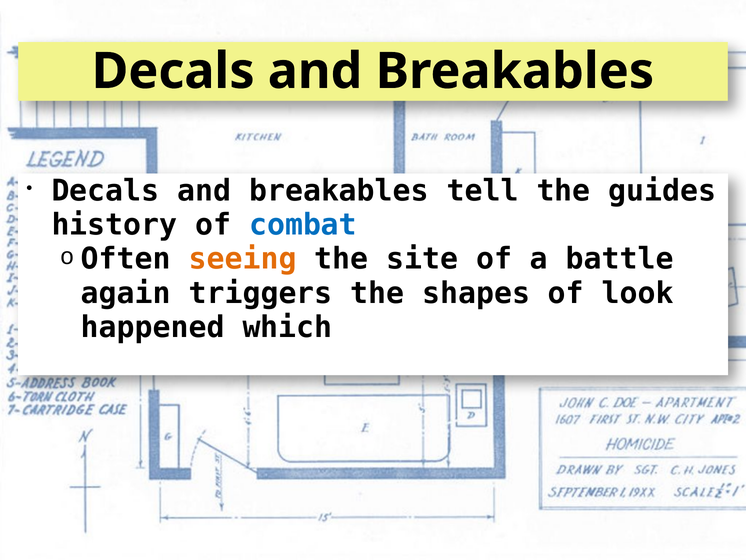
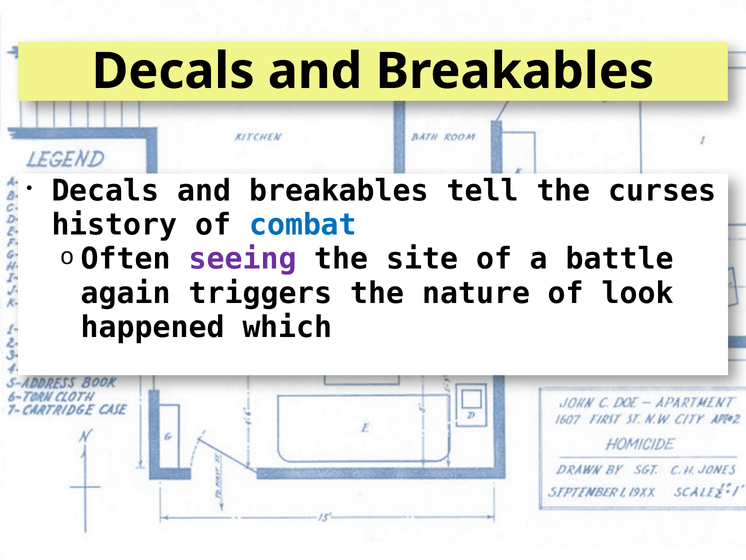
guides: guides -> curses (662, 191)
seeing colour: orange -> purple (243, 259)
shapes: shapes -> nature (476, 293)
